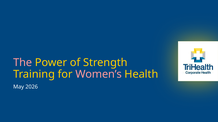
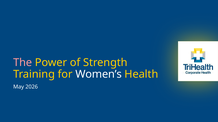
Women’s colour: pink -> white (99, 75)
